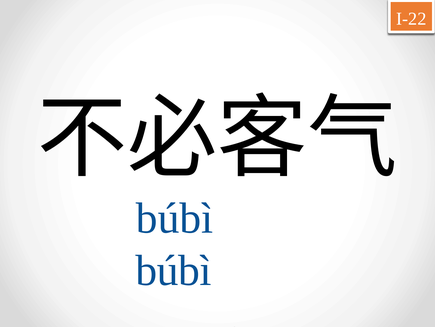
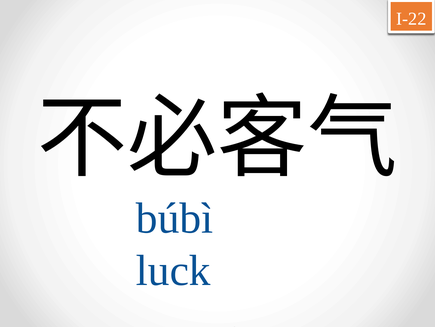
búbì: búbì -> luck (173, 270)
